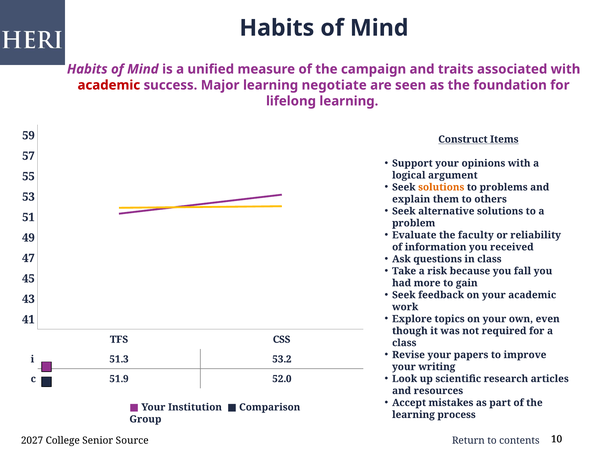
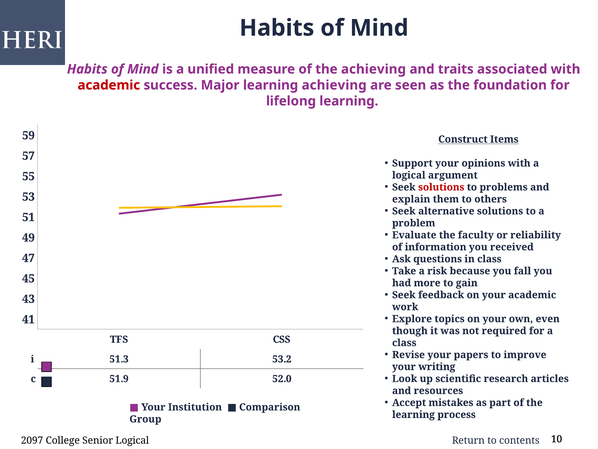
the campaign: campaign -> achieving (373, 69)
learning negotiate: negotiate -> achieving (334, 85)
solutions colour: orange -> red (441, 187)
2027: 2027 -> 2097 (32, 440)
Senior Source: Source -> Logical (132, 440)
